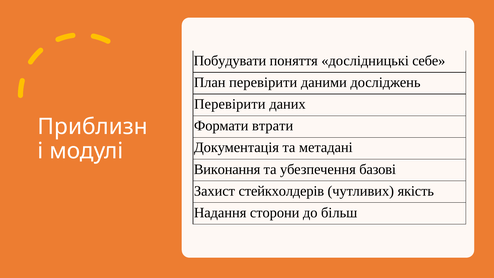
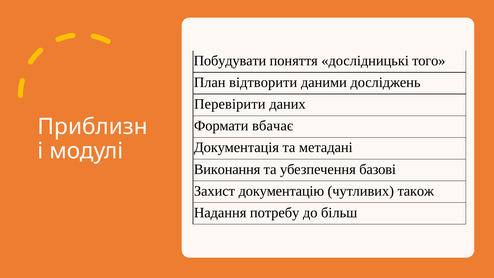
себе: себе -> того (429, 61)
План перевірити: перевірити -> відтворити (263, 82)
втрати: втрати -> вбачає (273, 126)
стейкхолдерів: стейкхолдерів -> документацію (281, 191)
якість: якість -> також (416, 191)
сторони: сторони -> потребу (275, 213)
